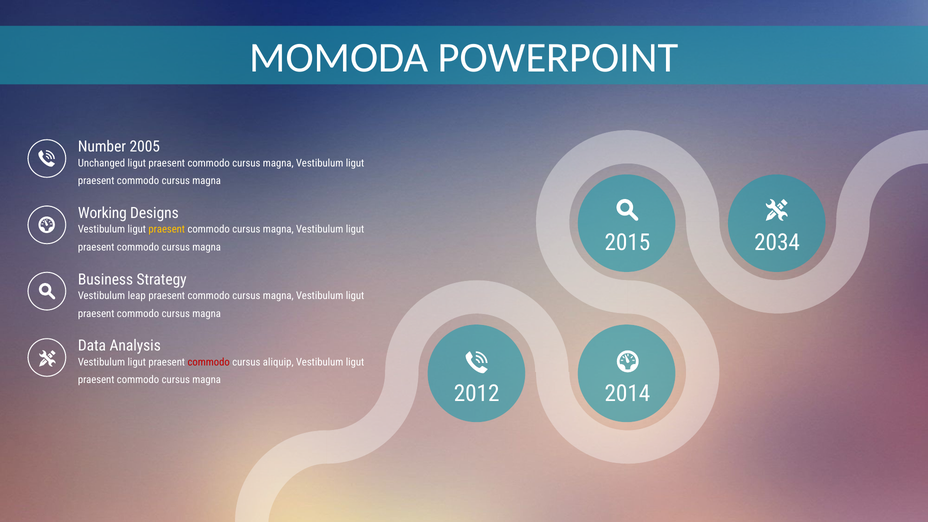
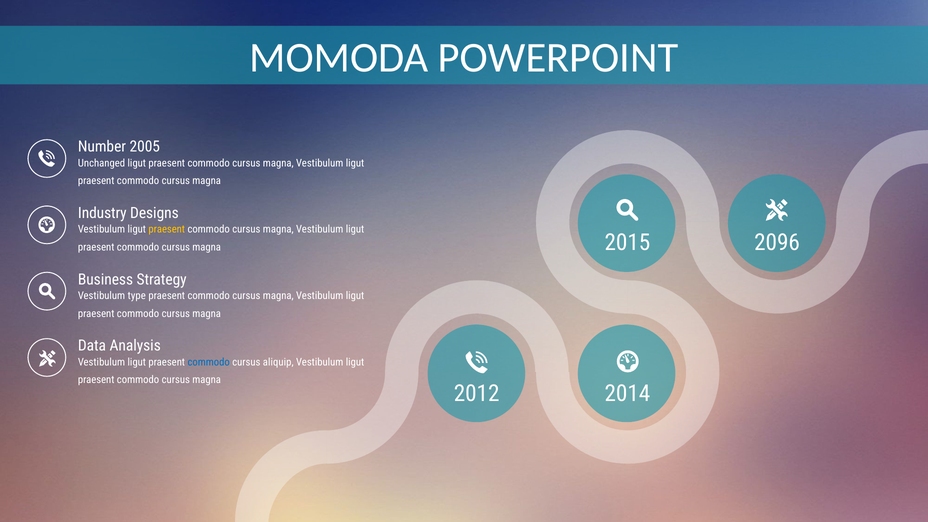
Working: Working -> Industry (102, 213)
2034: 2034 -> 2096 (777, 242)
leap: leap -> type (137, 296)
commodo colour: red -> blue (209, 362)
